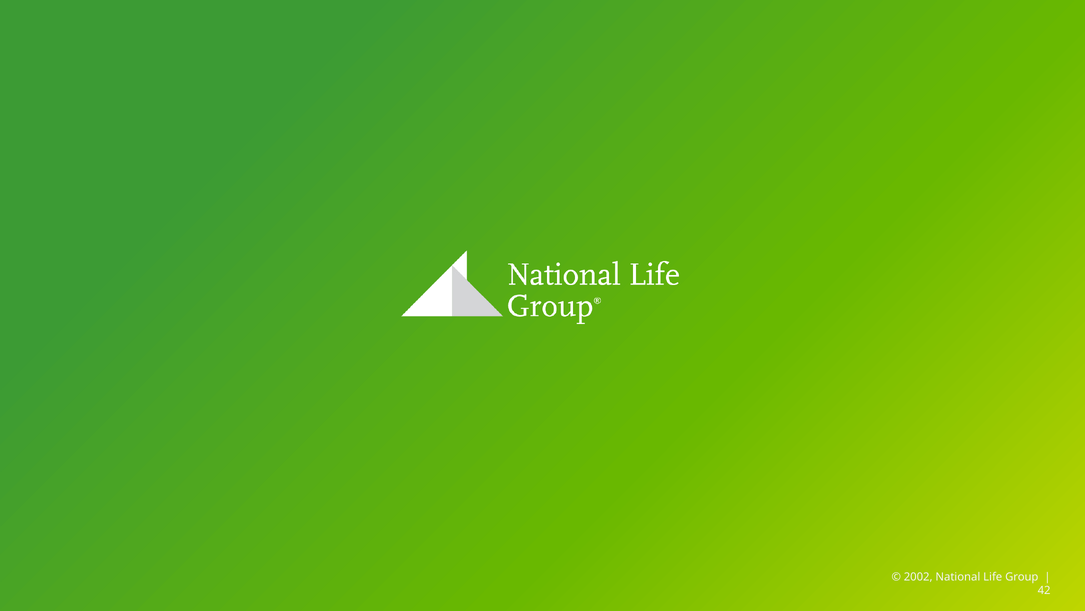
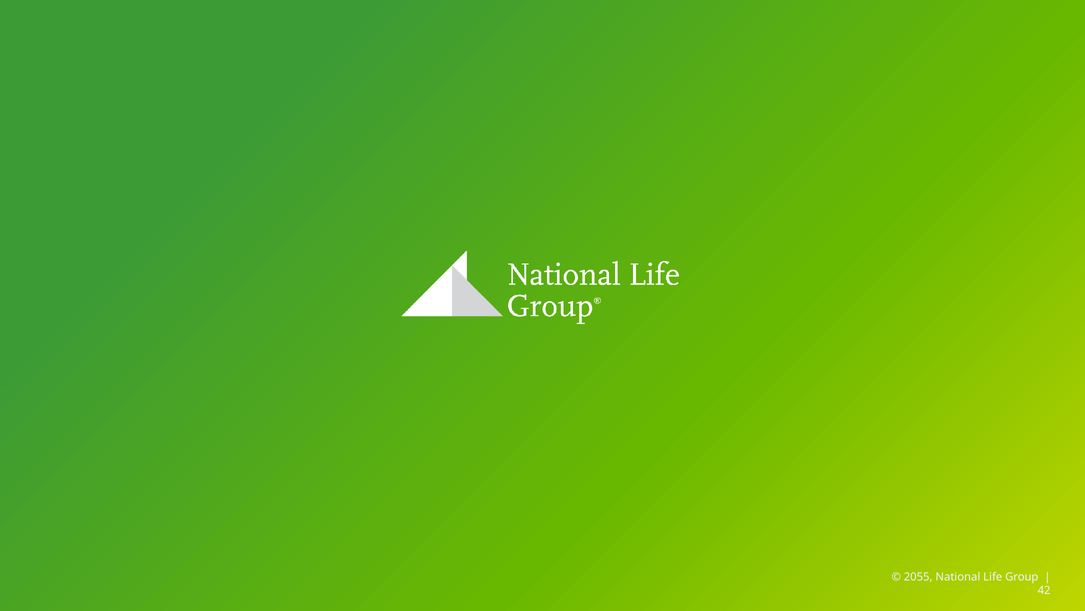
2002: 2002 -> 2055 (918, 576)
